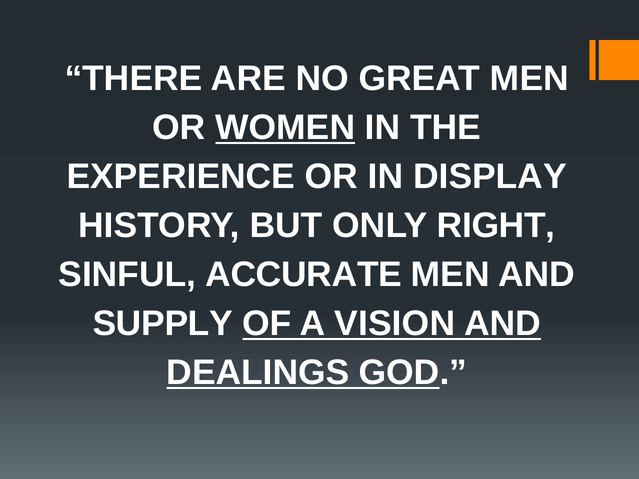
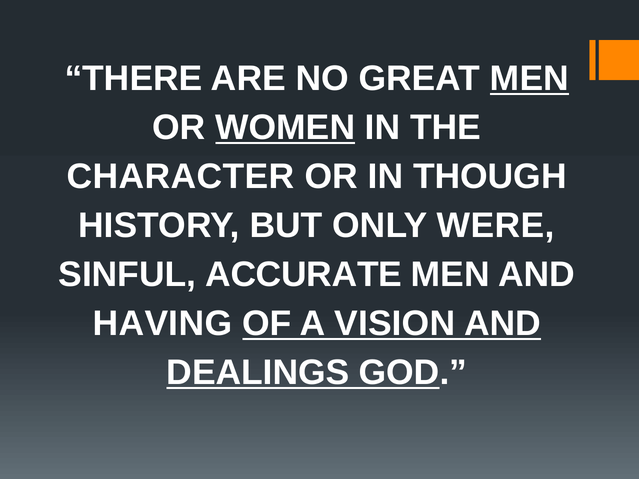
MEN underline: none -> present (529, 79)
EXPERIENCE: EXPERIENCE -> CHARACTER (181, 177)
DISPLAY: DISPLAY -> THOUGH (490, 177)
RIGHT: RIGHT -> WERE (496, 226)
SUPPLY: SUPPLY -> HAVING (162, 324)
